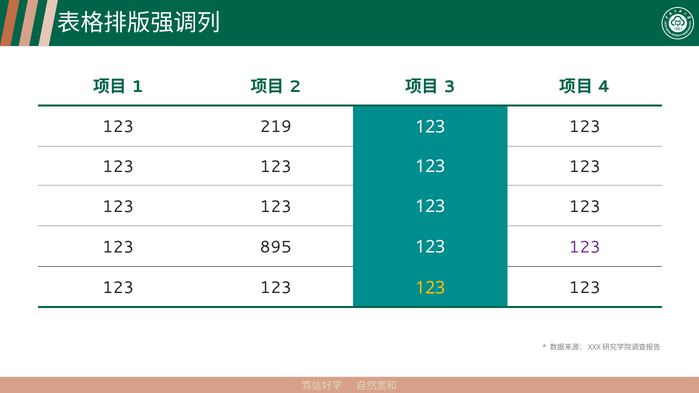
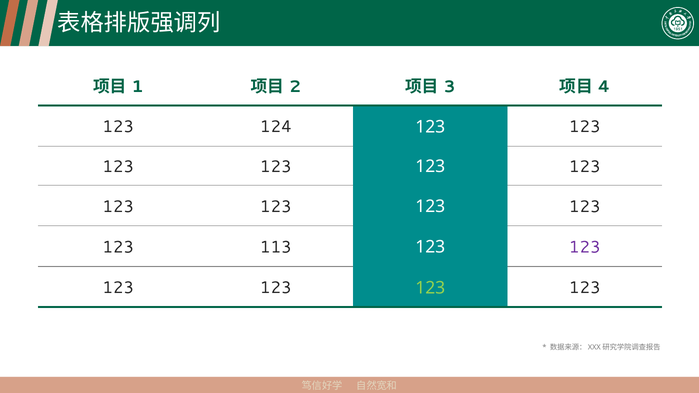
219: 219 -> 124 (276, 127)
895: 895 -> 113 (276, 247)
123 colour: yellow -> light green (430, 288)
